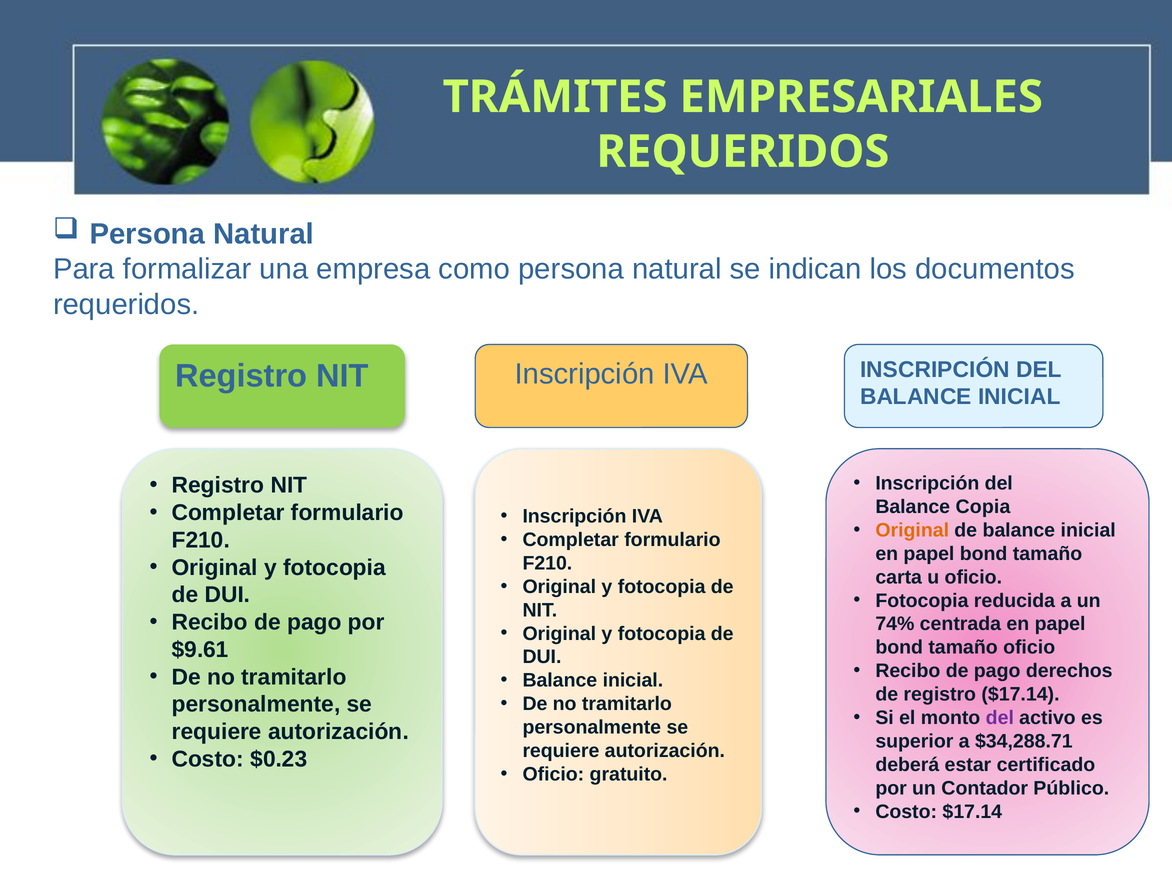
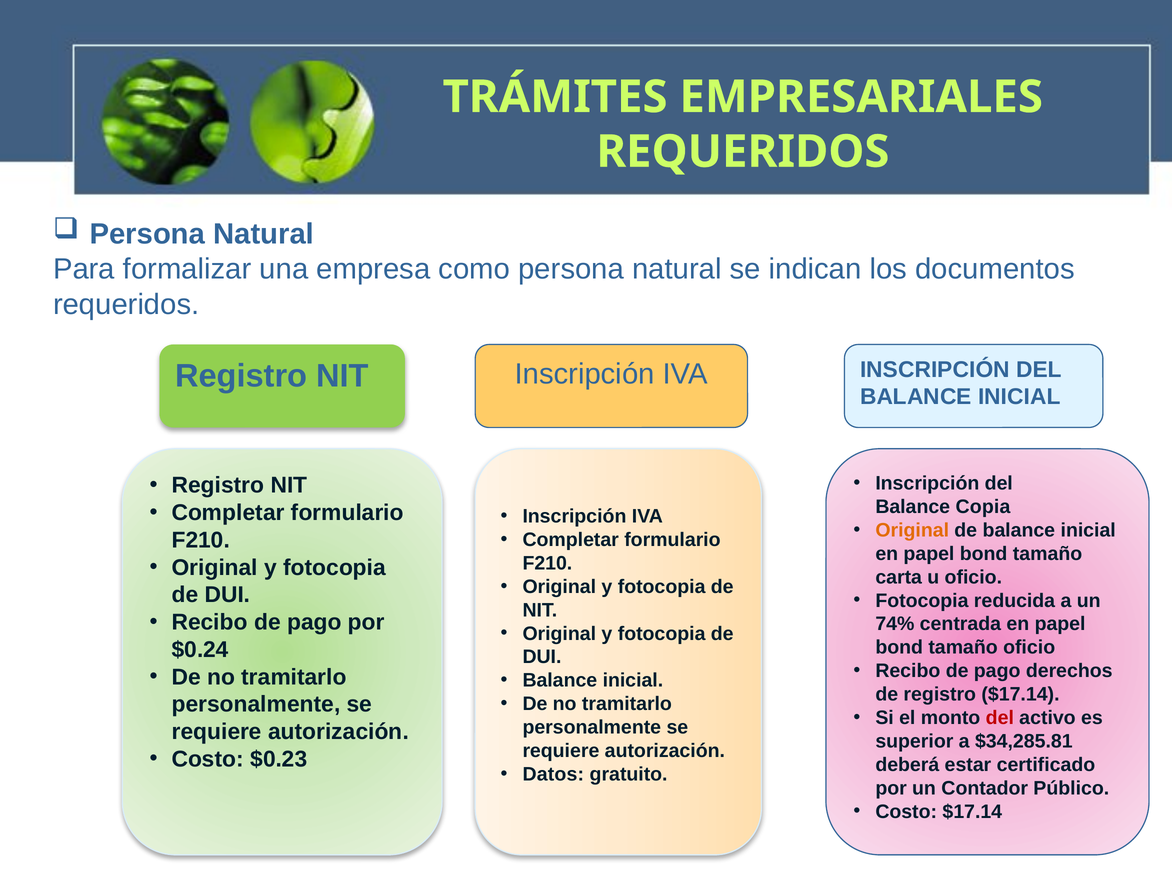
$9.61: $9.61 -> $0.24 (200, 650)
del colour: purple -> red (1000, 718)
$34,288.71: $34,288.71 -> $34,285.81 (1024, 741)
Oficio: Oficio -> Datos (553, 774)
